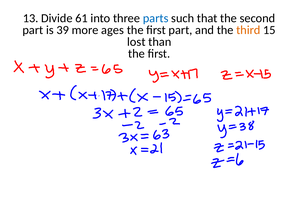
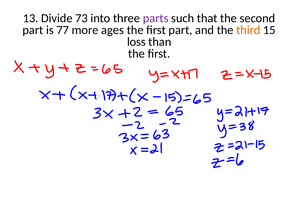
61: 61 -> 73 (82, 18)
parts colour: blue -> purple (156, 18)
39: 39 -> 77 (63, 30)
lost: lost -> loss (136, 42)
